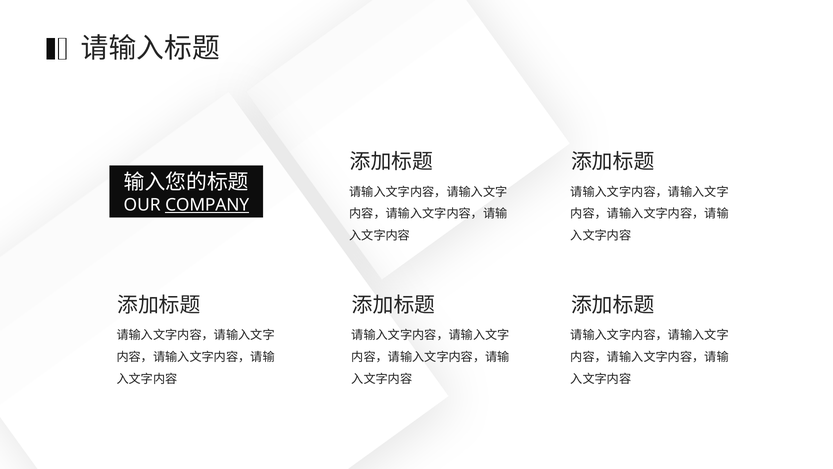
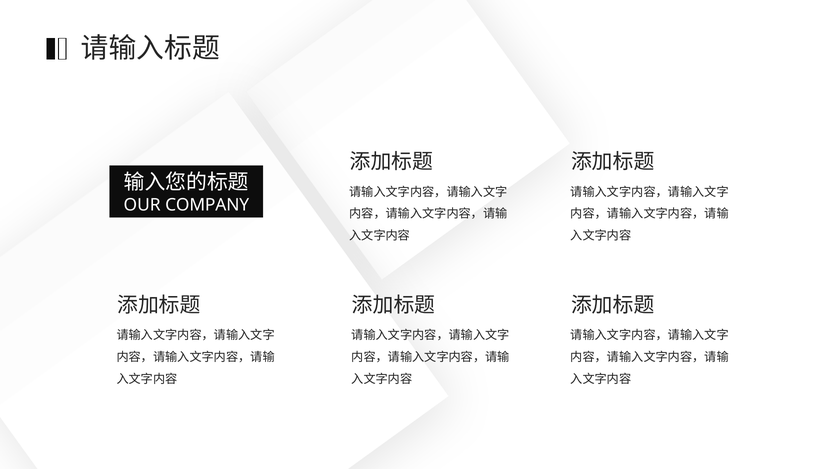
COMPANY underline: present -> none (207, 205)
